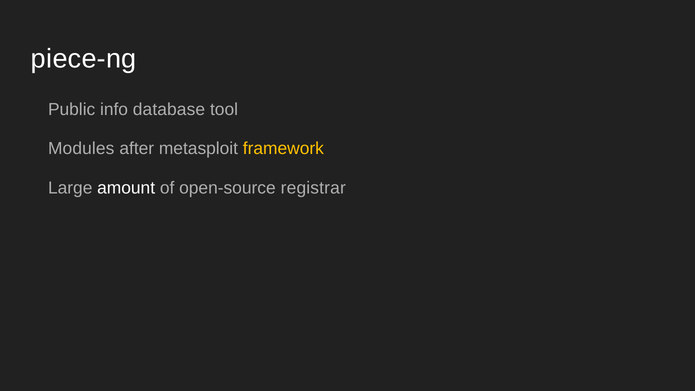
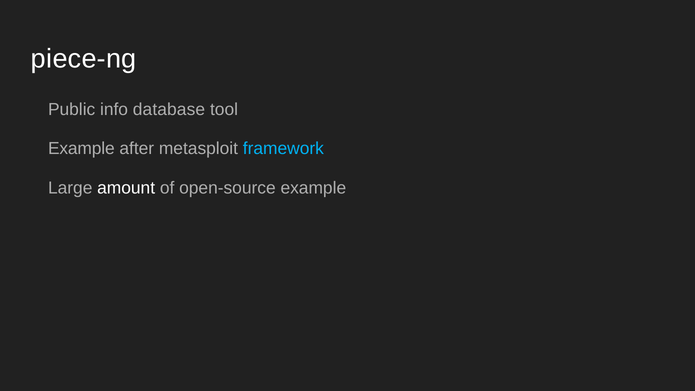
Modules: Modules -> Example (81, 149)
framework colour: yellow -> light blue (283, 149)
open-source registrar: registrar -> example (313, 188)
